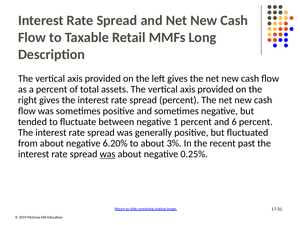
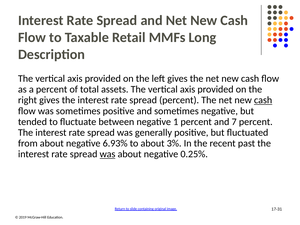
cash underline: none -> present (263, 100)
6: 6 -> 7 (234, 122)
6.20%: 6.20% -> 6.93% (115, 143)
